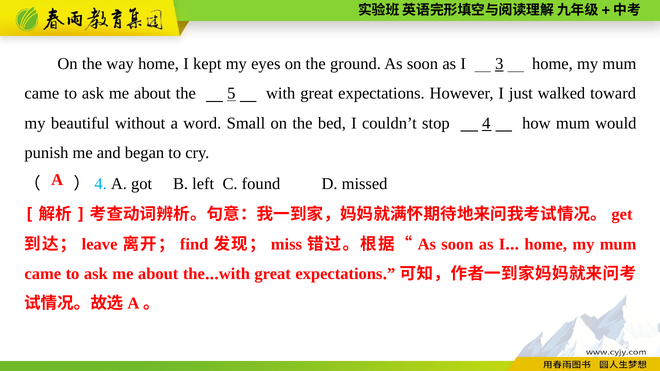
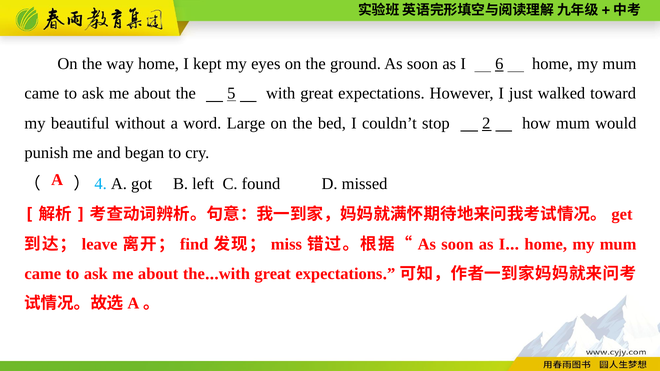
3: 3 -> 6 (499, 64)
Small: Small -> Large (246, 123)
4: 4 -> 2 (486, 123)
